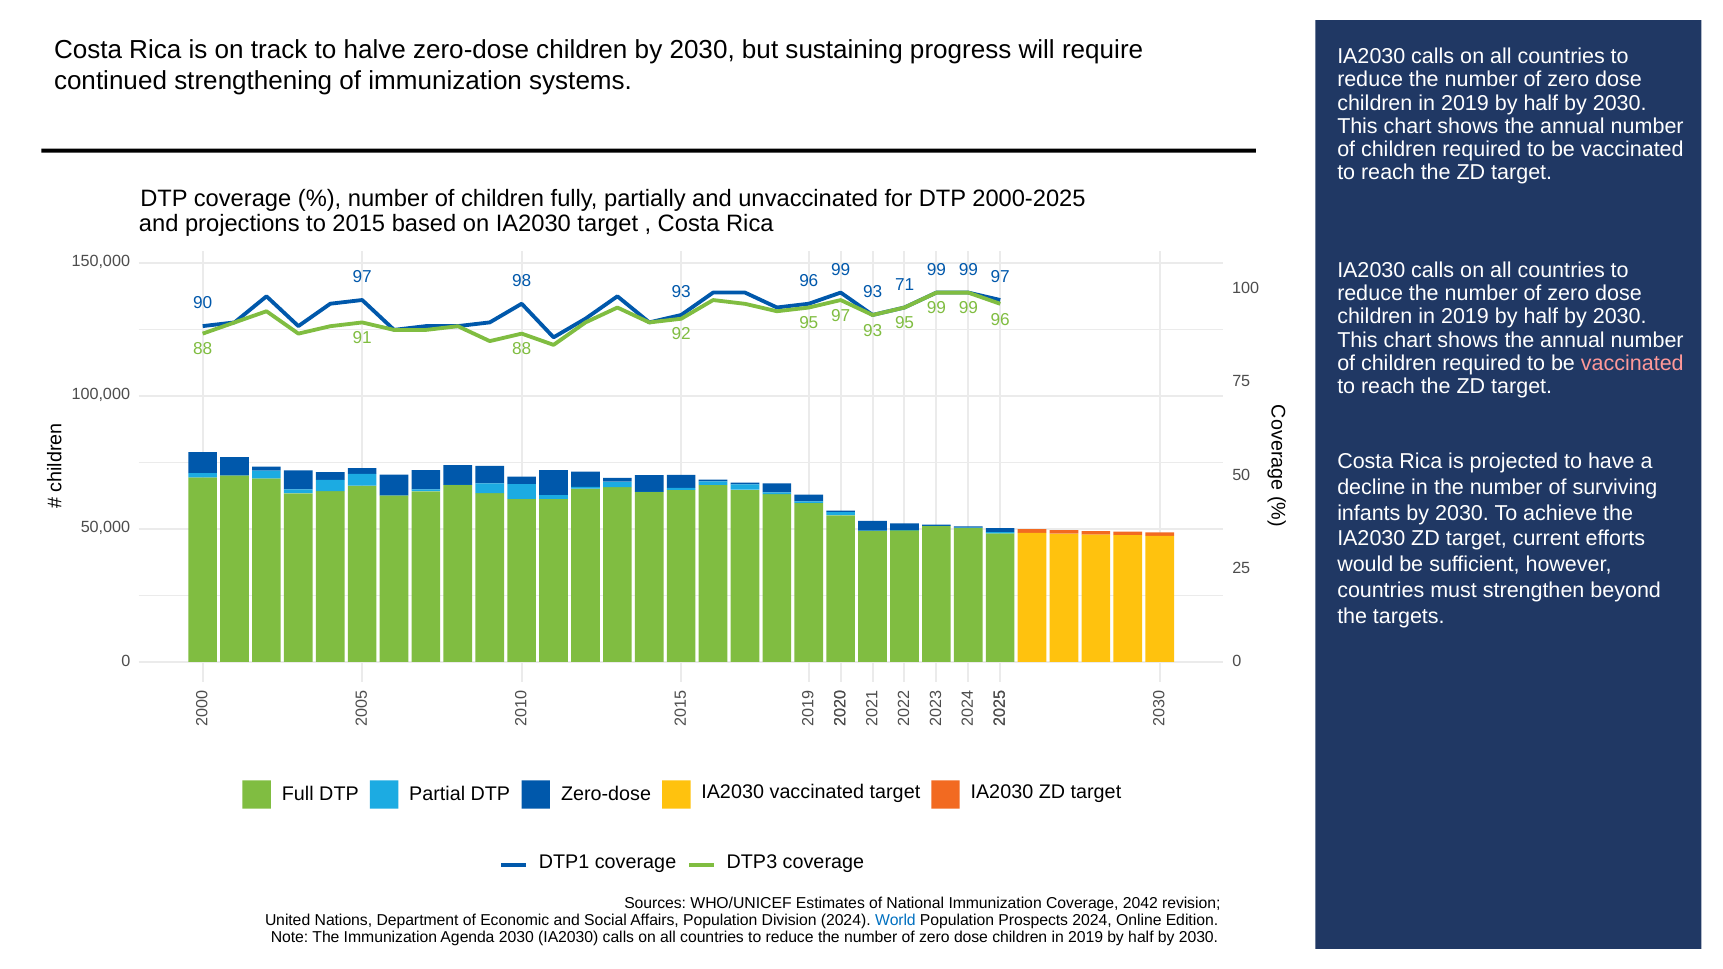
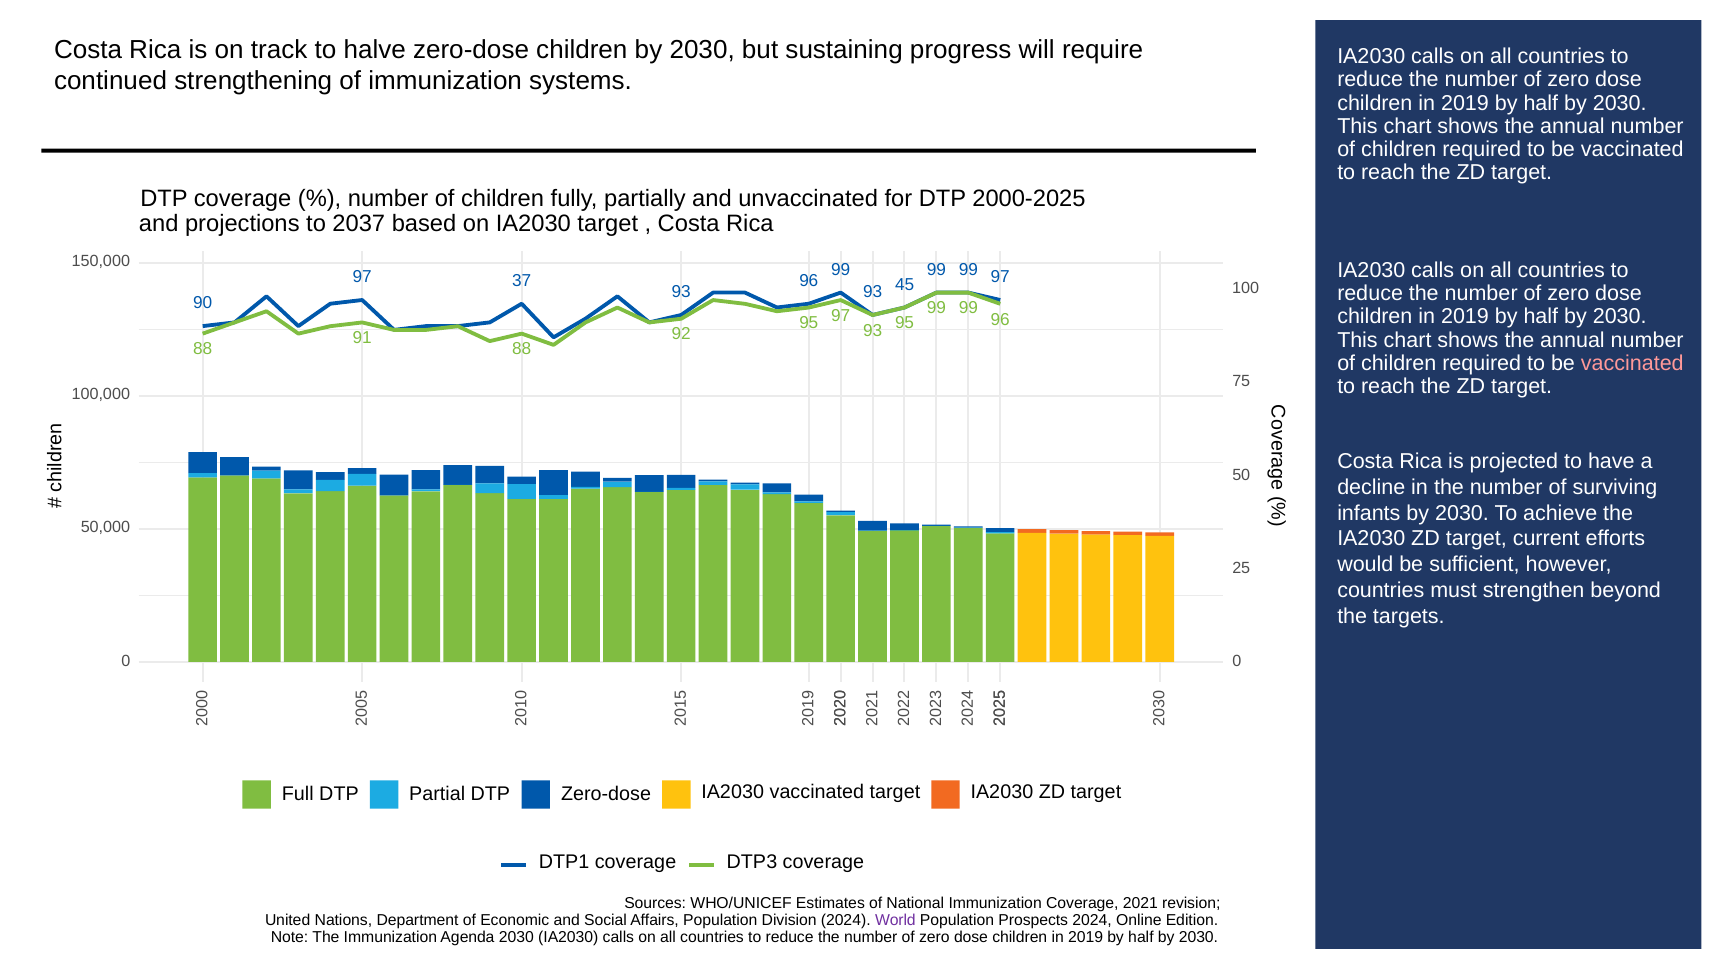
2015: 2015 -> 2037 (359, 224)
98: 98 -> 37 (522, 281)
71: 71 -> 45 (905, 285)
2042: 2042 -> 2021 (1140, 904)
World colour: blue -> purple (895, 921)
